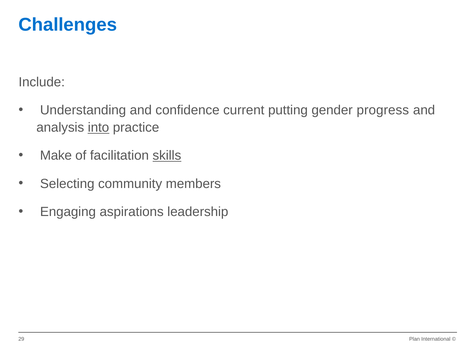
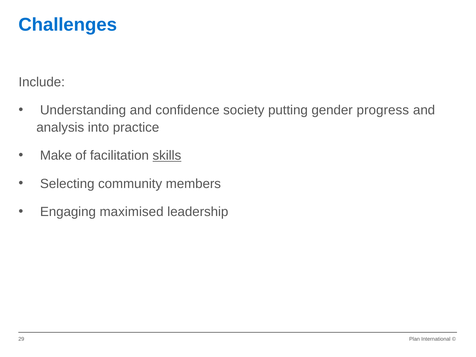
current: current -> society (244, 110)
into underline: present -> none (99, 128)
aspirations: aspirations -> maximised (132, 212)
